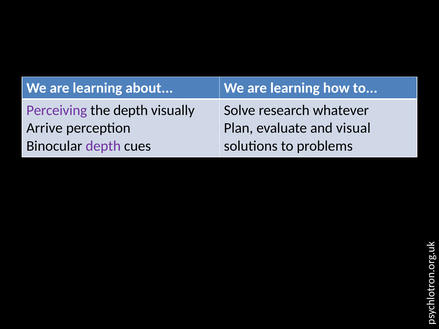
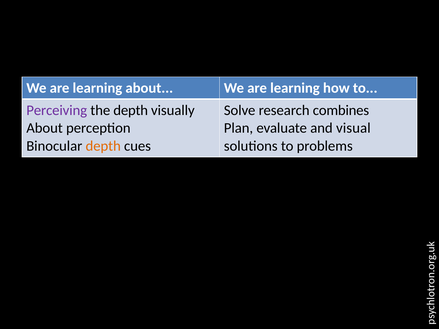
whatever: whatever -> combines (341, 110)
Arrive: Arrive -> About (45, 128)
depth colour: purple -> orange (103, 146)
